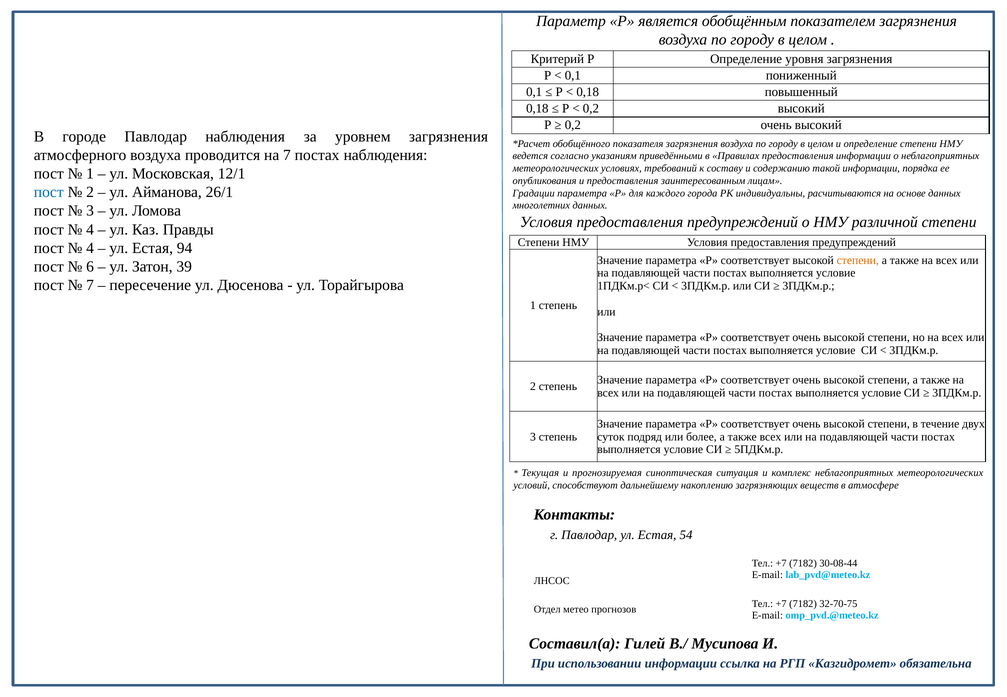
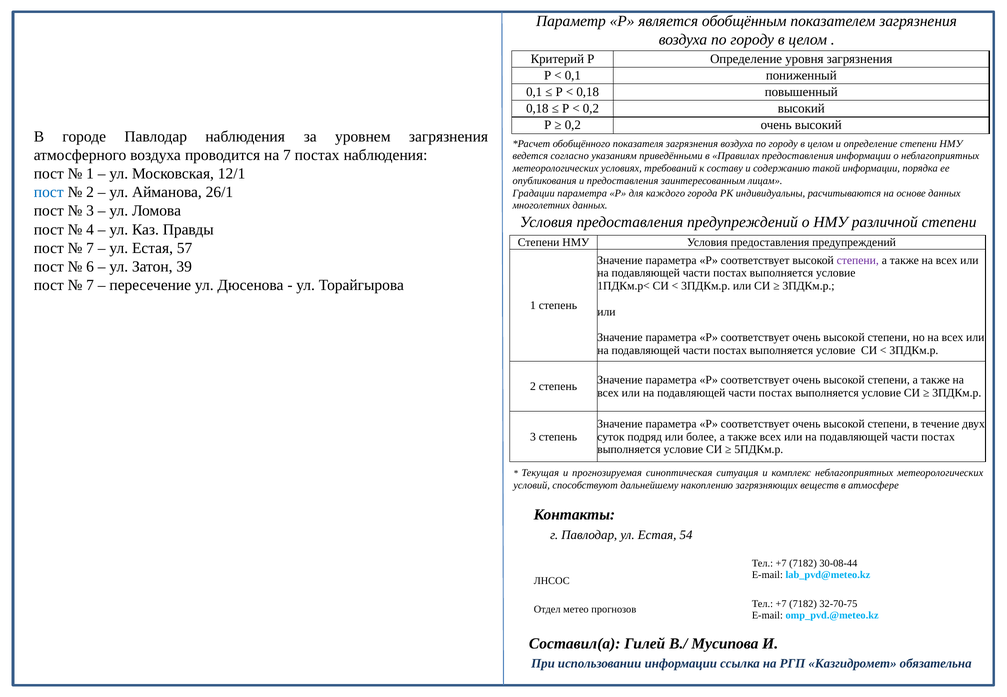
4: 4 -> 7 (90, 248)
94: 94 -> 57 (185, 248)
степени colour: orange -> purple (858, 260)
